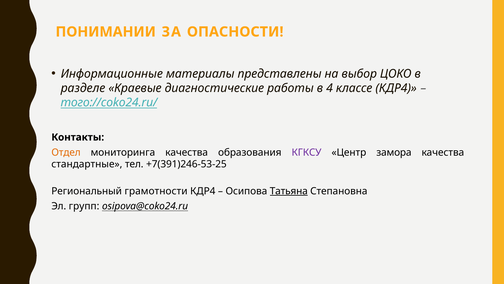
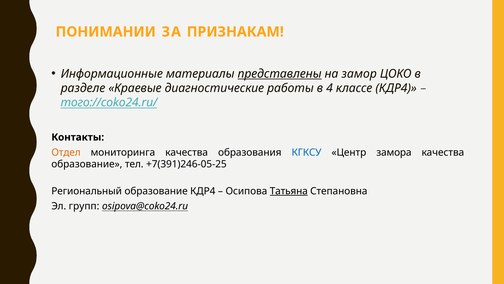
ОПАСНОСТИ: ОПАСНОСТИ -> ПРИЗНАКАМ (235, 32)
представлены underline: none -> present (280, 74)
выбор: выбор -> замор (359, 74)
КГКСУ colour: purple -> blue (307, 152)
стандартные: стандартные -> образование (87, 164)
+7(391)246-53-25: +7(391)246-53-25 -> +7(391)246-05-25 (186, 164)
Региональный грамотности: грамотности -> образование (156, 191)
